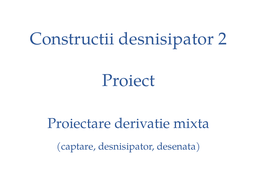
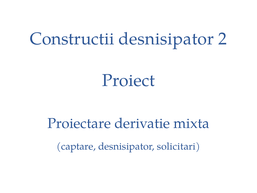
desenata: desenata -> solicitari (179, 146)
